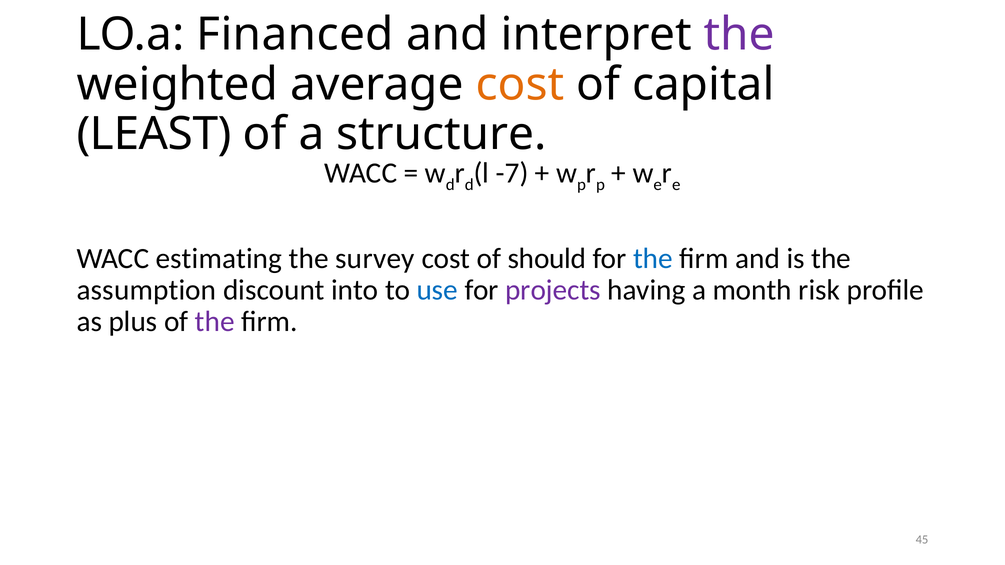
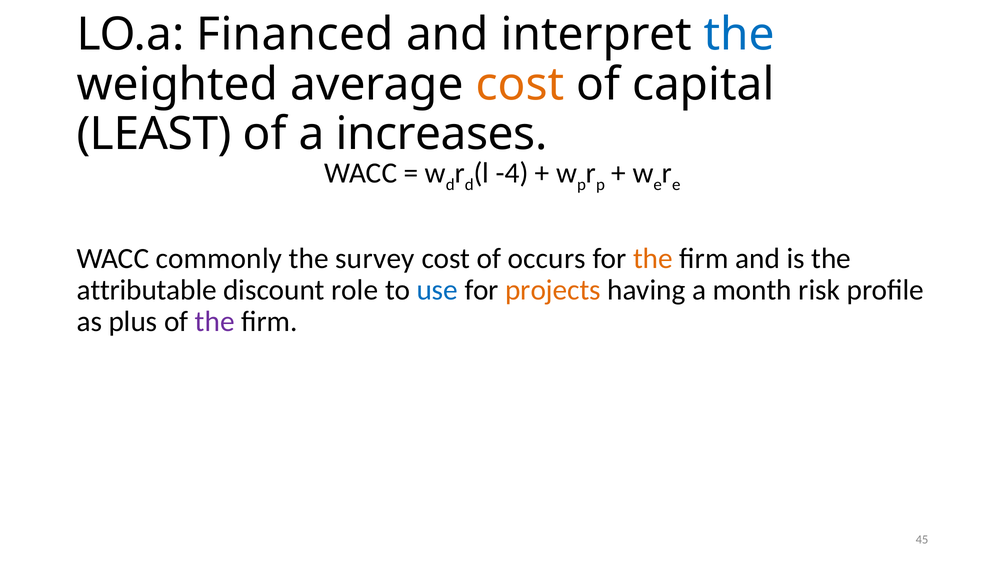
the colour: purple -> blue (739, 35)
structure: structure -> increases (442, 134)
-7: -7 -> -4 (512, 173)
estimating: estimating -> commonly (219, 259)
should: should -> occurs (547, 259)
the colour: blue -> orange (653, 259)
assumption: assumption -> attributable (147, 290)
into: into -> role (355, 290)
projects colour: purple -> orange (553, 290)
